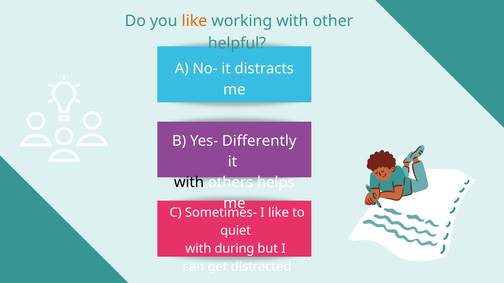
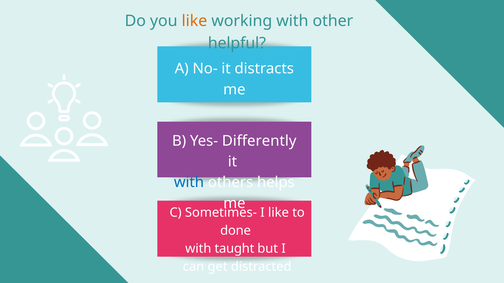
with colour: black -> blue (189, 183)
quiet: quiet -> done (236, 231)
during: during -> taught (234, 249)
